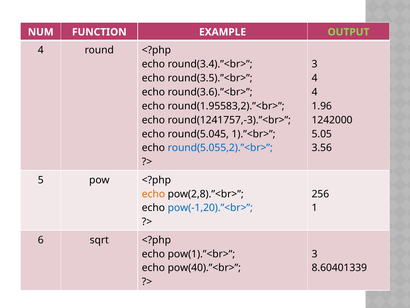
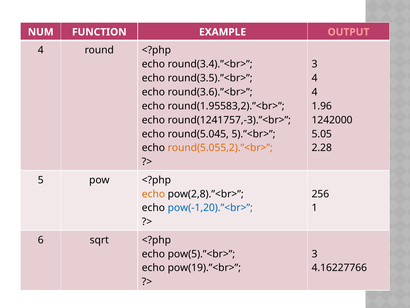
OUTPUT colour: light green -> pink (348, 32)
1).”<br>: 1).”<br> -> 5).”<br> (254, 134)
round(5.055,2).”<br> colour: blue -> orange (220, 148)
3.56: 3.56 -> 2.28 (322, 148)
pow(1).”<br>: pow(1).”<br> -> pow(5).”<br> (201, 254)
pow(40).”<br>: pow(40).”<br> -> pow(19).”<br> (204, 268)
8.60401339: 8.60401339 -> 4.16227766 (339, 268)
